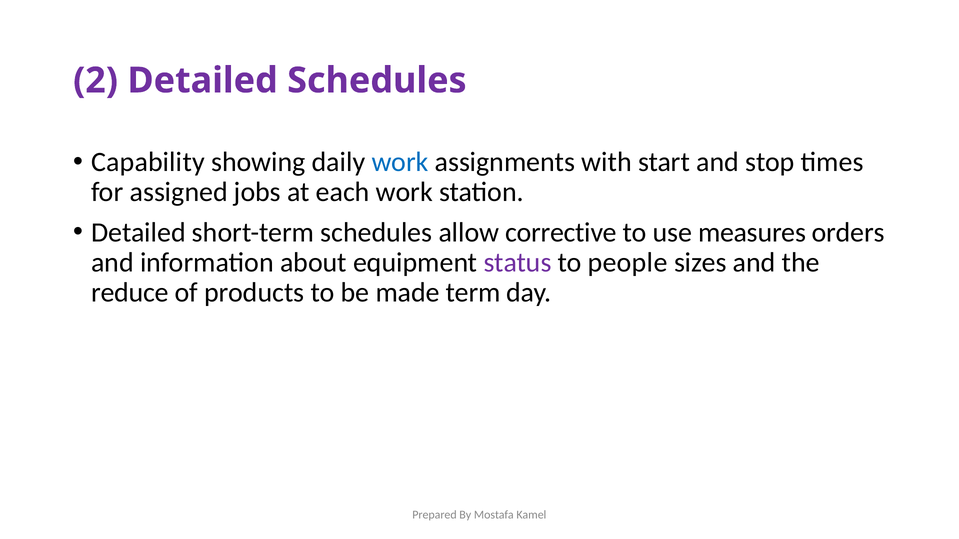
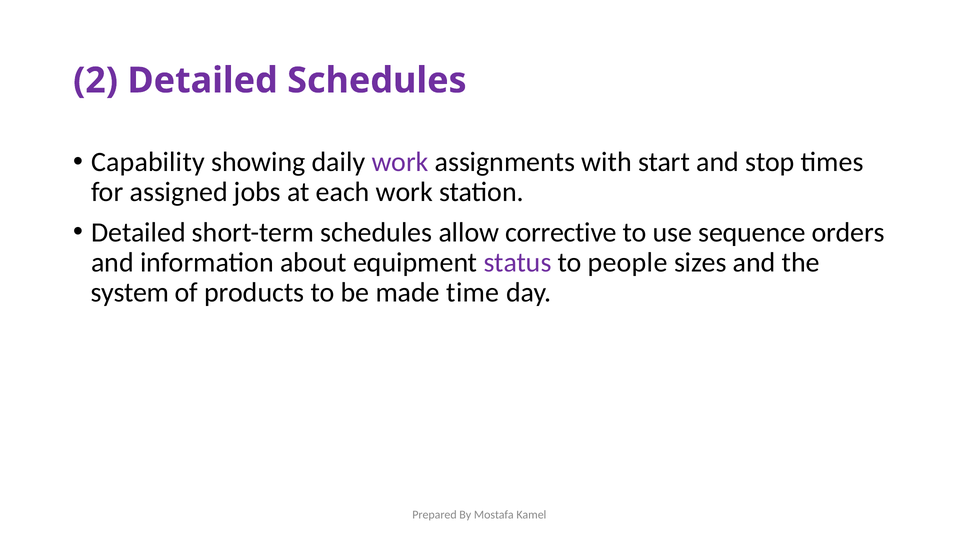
work colour: blue -> purple (400, 162)
measures: measures -> sequence (752, 233)
reduce: reduce -> system (130, 293)
term: term -> time (473, 293)
